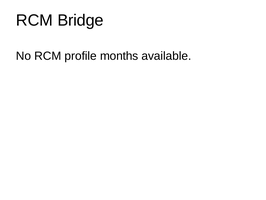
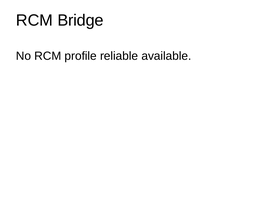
months: months -> reliable (119, 56)
